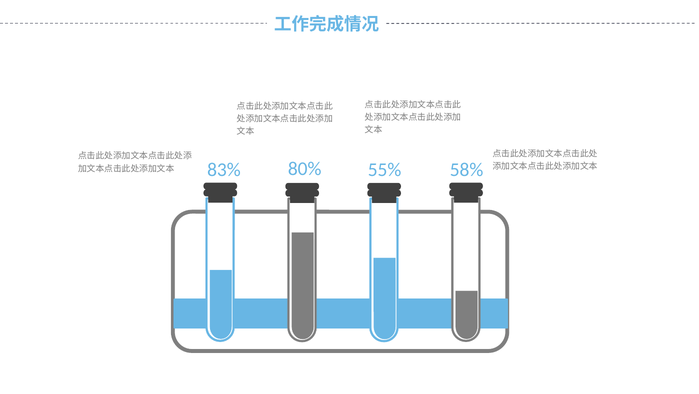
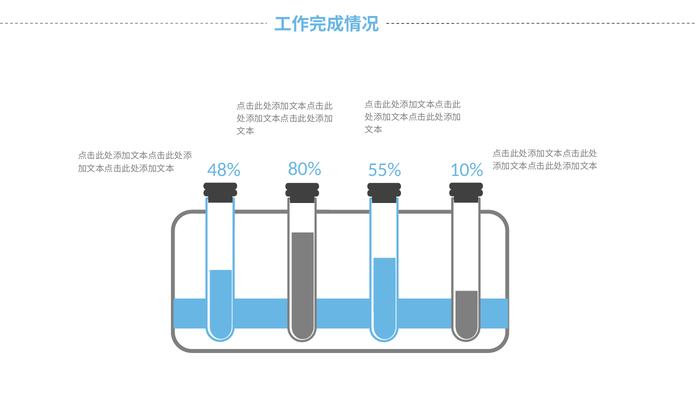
83%: 83% -> 48% (224, 169)
58%: 58% -> 10% (467, 169)
